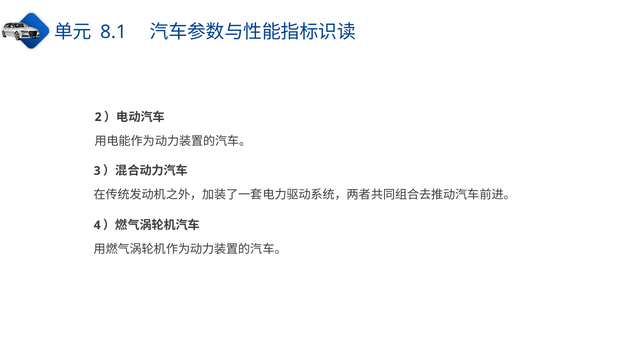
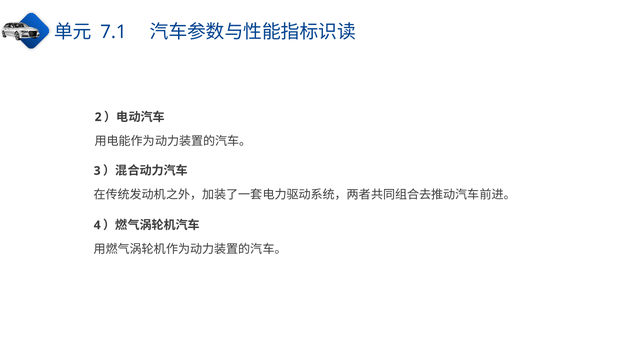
8.1: 8.1 -> 7.1 (113, 32)
